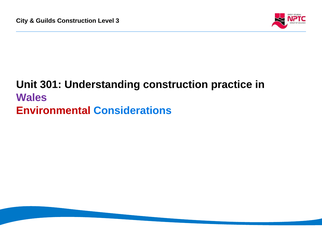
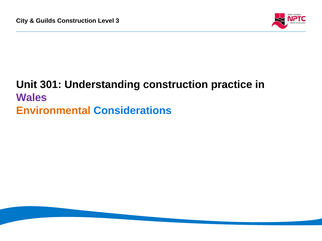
Environmental colour: red -> orange (53, 111)
